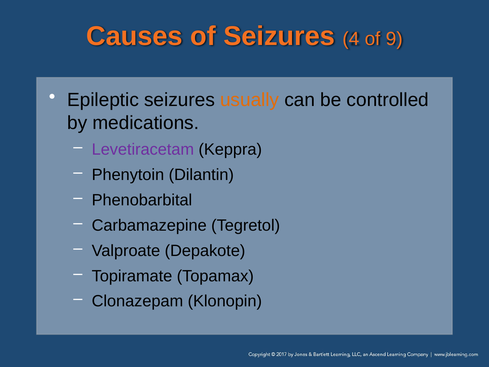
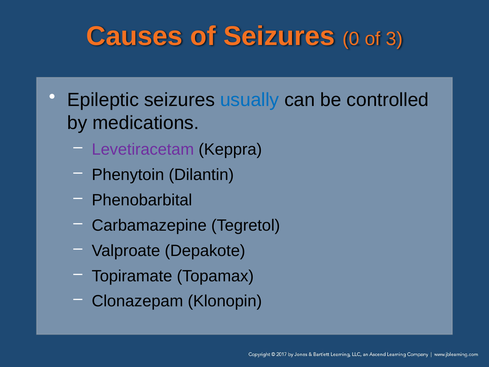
4: 4 -> 0 (351, 39)
9: 9 -> 3 (394, 39)
usually colour: orange -> blue (250, 100)
